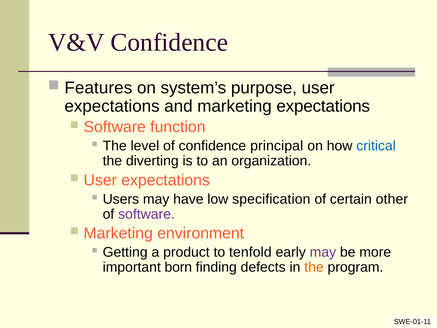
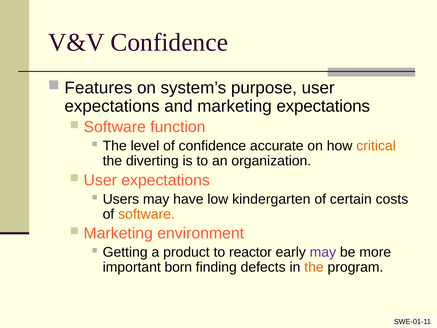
principal: principal -> accurate (277, 146)
critical colour: blue -> orange (376, 146)
specification: specification -> kindergarten (271, 199)
other: other -> costs (392, 199)
software colour: purple -> orange (146, 214)
tenfold: tenfold -> reactor (250, 252)
